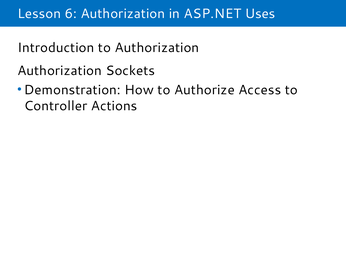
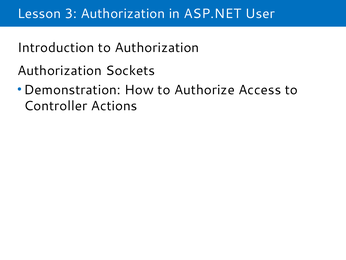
6: 6 -> 3 (71, 14)
Uses: Uses -> User (260, 14)
